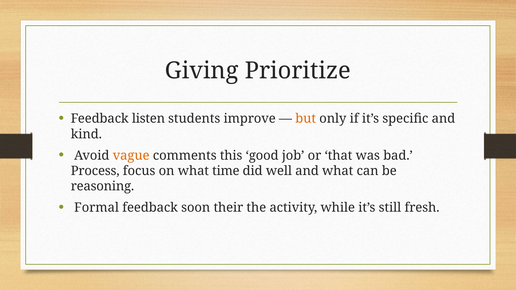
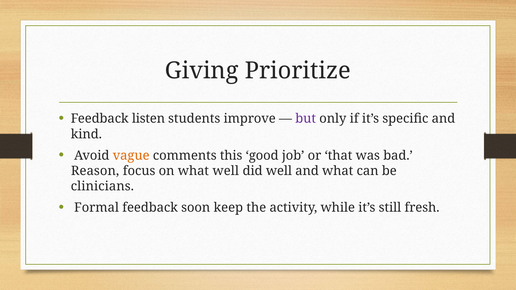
but colour: orange -> purple (306, 119)
Process: Process -> Reason (95, 171)
what time: time -> well (226, 171)
reasoning: reasoning -> clinicians (102, 187)
their: their -> keep (228, 208)
